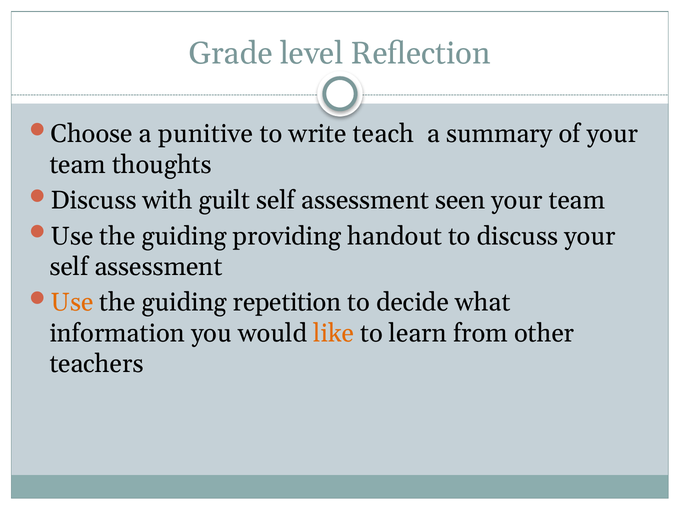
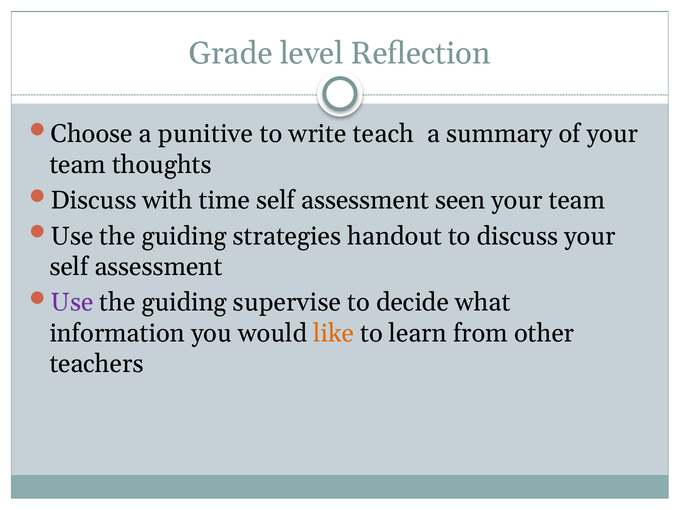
guilt: guilt -> time (224, 200)
providing: providing -> strategies (287, 236)
Use colour: orange -> purple (72, 302)
repetition: repetition -> supervise (287, 302)
